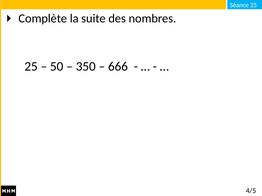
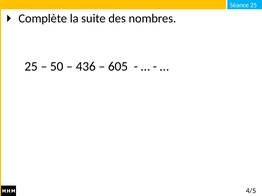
350: 350 -> 436 (86, 67)
666: 666 -> 605 (118, 67)
